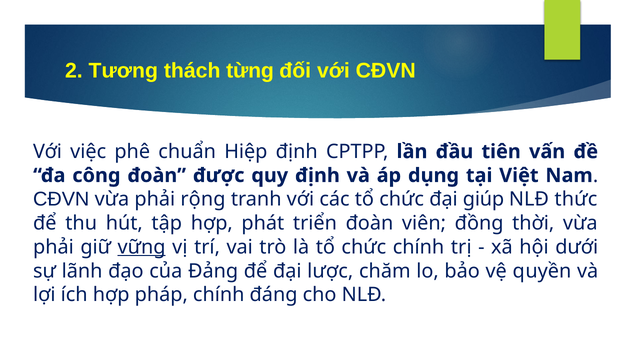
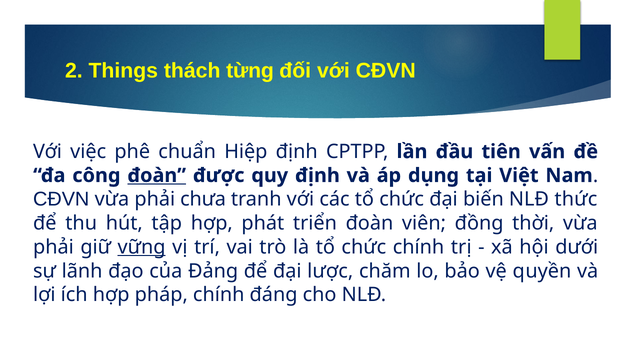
Tương: Tương -> Things (123, 71)
đoàn underline: none -> present (157, 175)
rộng: rộng -> chưa (203, 199)
giúp: giúp -> biến (483, 199)
